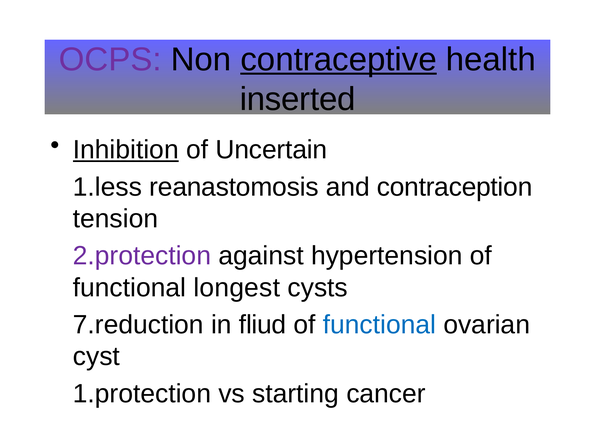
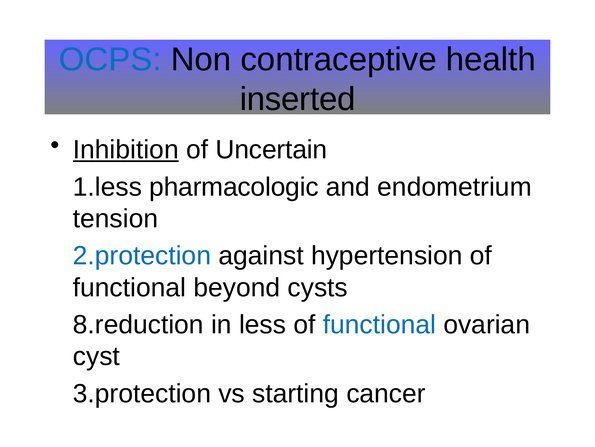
OCPS colour: purple -> blue (110, 59)
contraceptive underline: present -> none (339, 59)
reanastomosis: reanastomosis -> pharmacologic (234, 187)
contraception: contraception -> endometrium (454, 187)
2.protection colour: purple -> blue (142, 255)
longest: longest -> beyond (237, 287)
7.reduction: 7.reduction -> 8.reduction (138, 324)
fliud: fliud -> less (263, 324)
1.protection: 1.protection -> 3.protection (142, 393)
